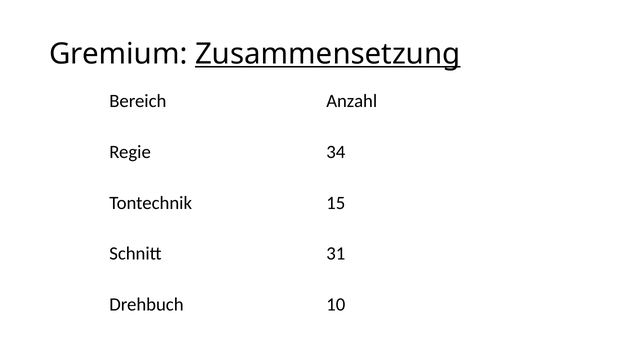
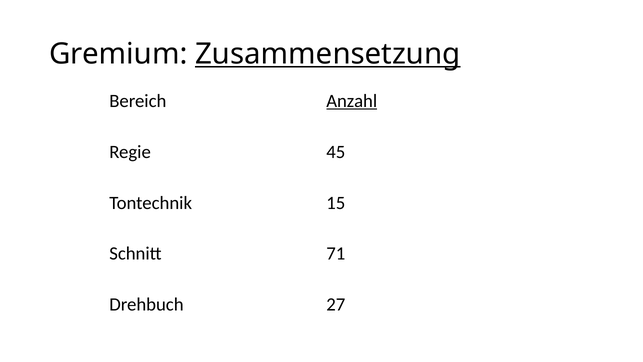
Anzahl underline: none -> present (352, 101)
34: 34 -> 45 (336, 152)
31: 31 -> 71 (336, 254)
10: 10 -> 27 (336, 304)
